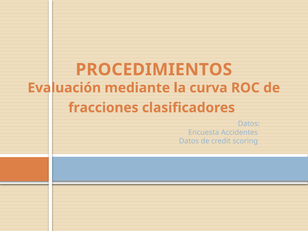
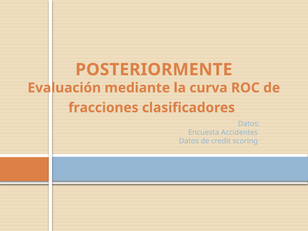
PROCEDIMIENTOS: PROCEDIMIENTOS -> POSTERIORMENTE (154, 70)
